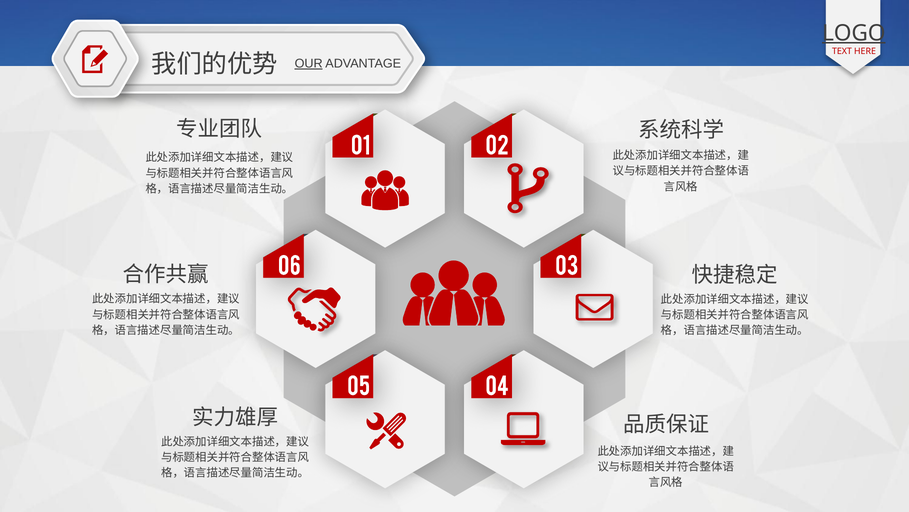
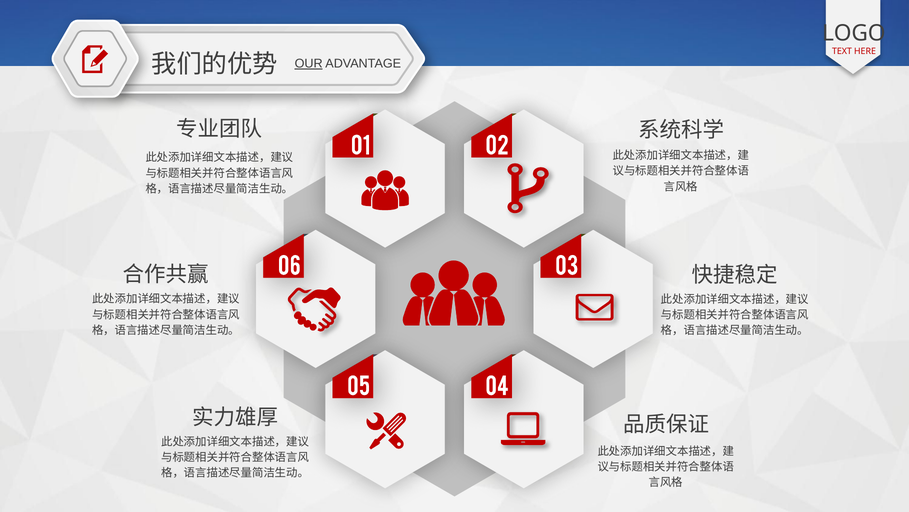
LOGO underline: present -> none (854, 33)
